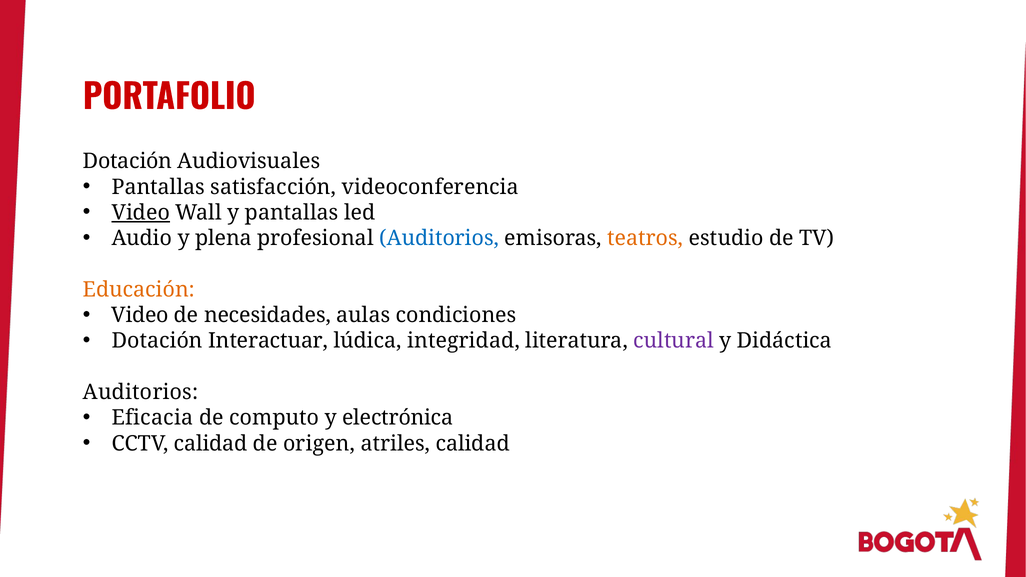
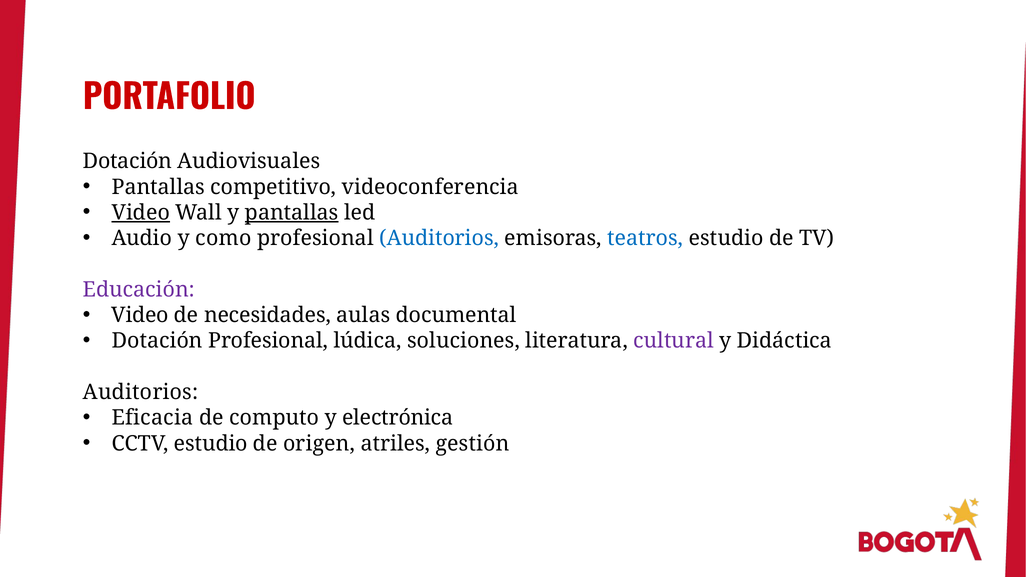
satisfacción: satisfacción -> competitivo (273, 187)
pantallas underline: none -> present (292, 213)
plena: plena -> como (223, 238)
teatros colour: orange -> blue (645, 238)
Educación colour: orange -> purple (139, 290)
condiciones: condiciones -> documental (456, 315)
Dotación Interactuar: Interactuar -> Profesional (268, 341)
integridad: integridad -> soluciones (464, 341)
CCTV calidad: calidad -> estudio (211, 444)
atriles calidad: calidad -> gestión (473, 444)
